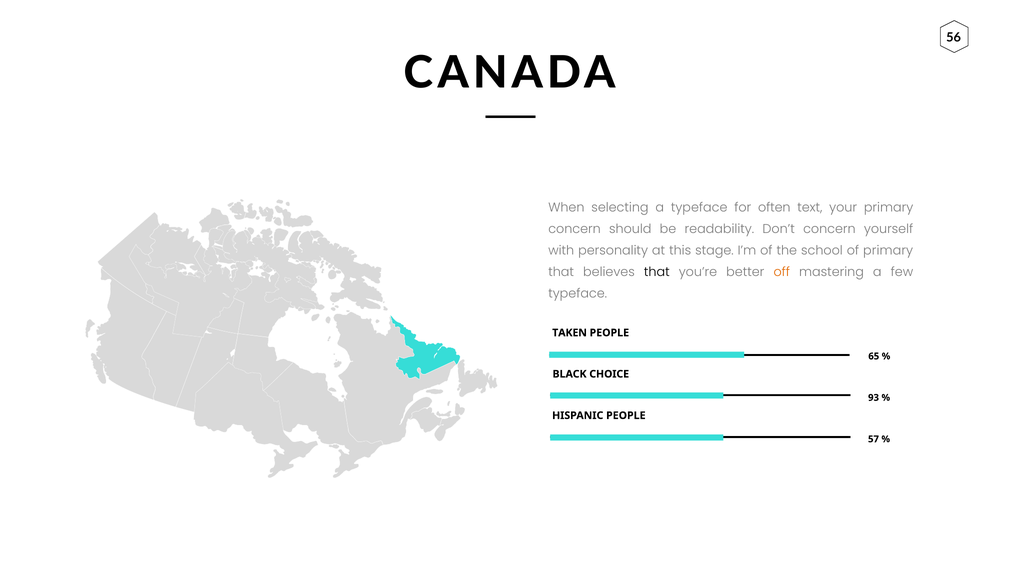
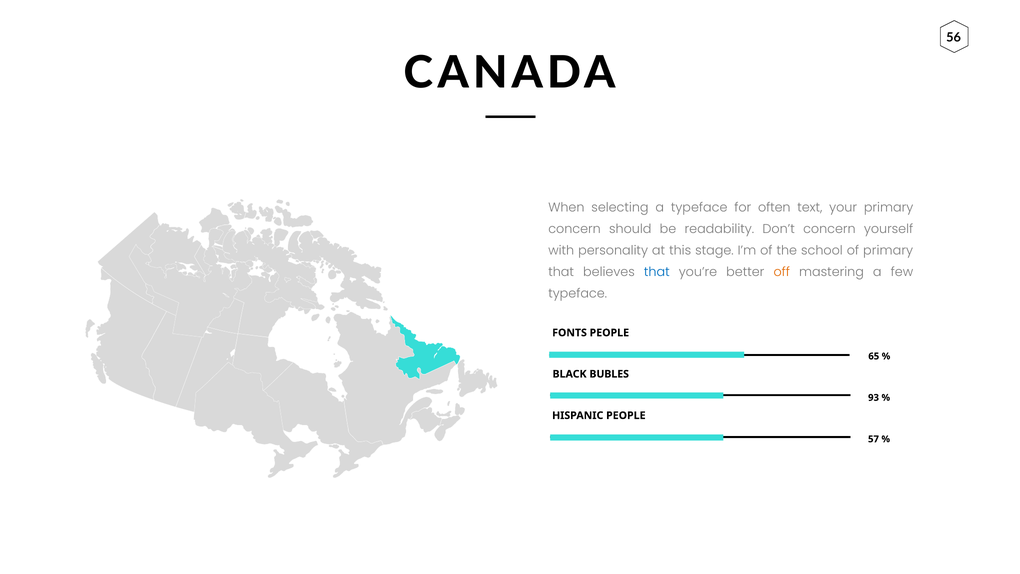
that colour: black -> blue (657, 272)
TAKEN: TAKEN -> FONTS (570, 333)
CHOICE: CHOICE -> BUBLES (609, 374)
